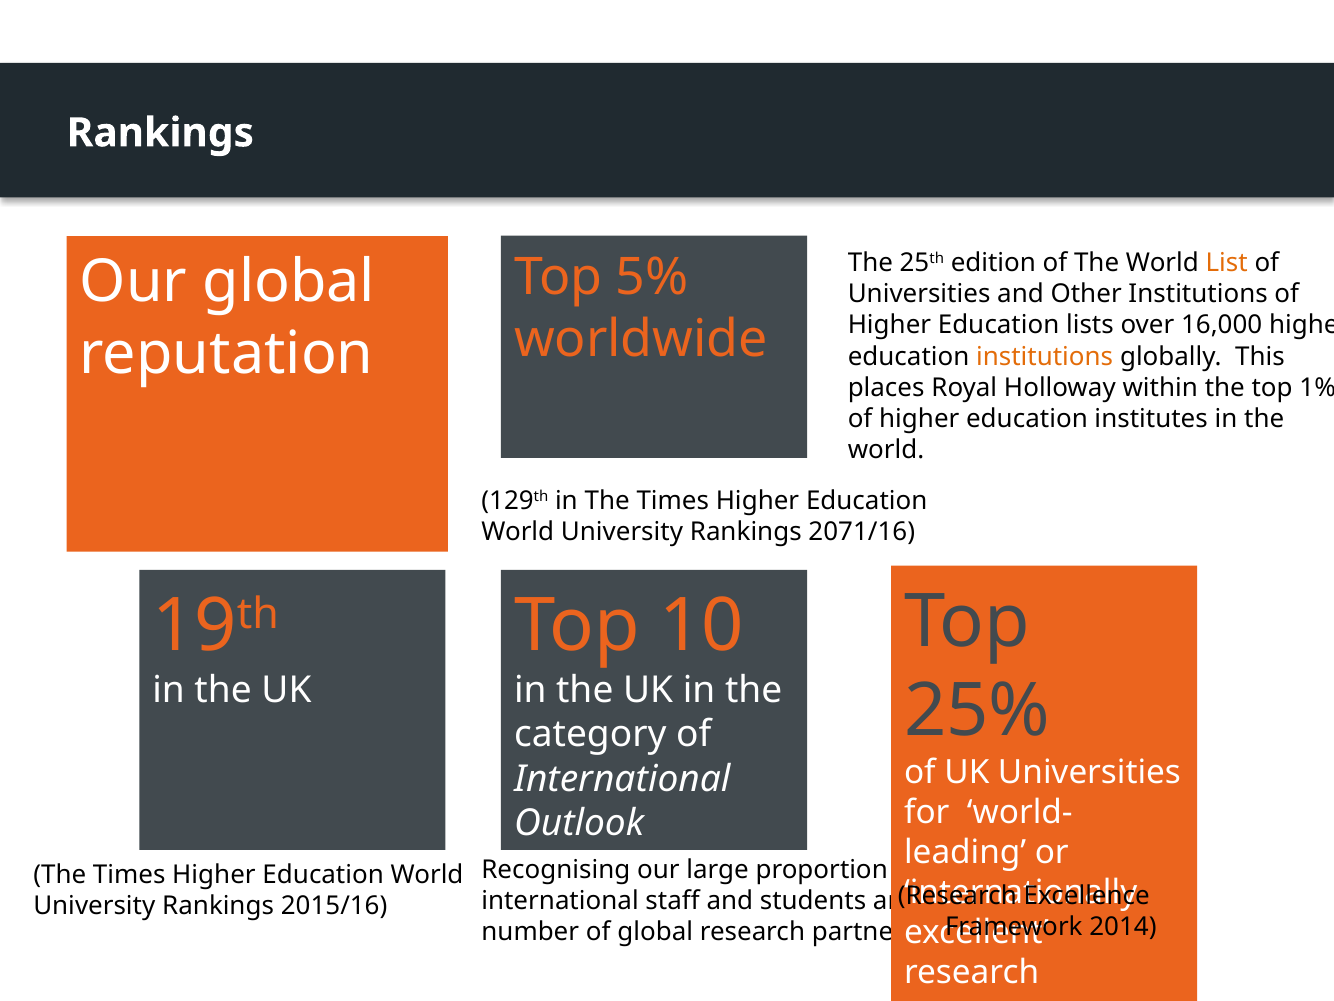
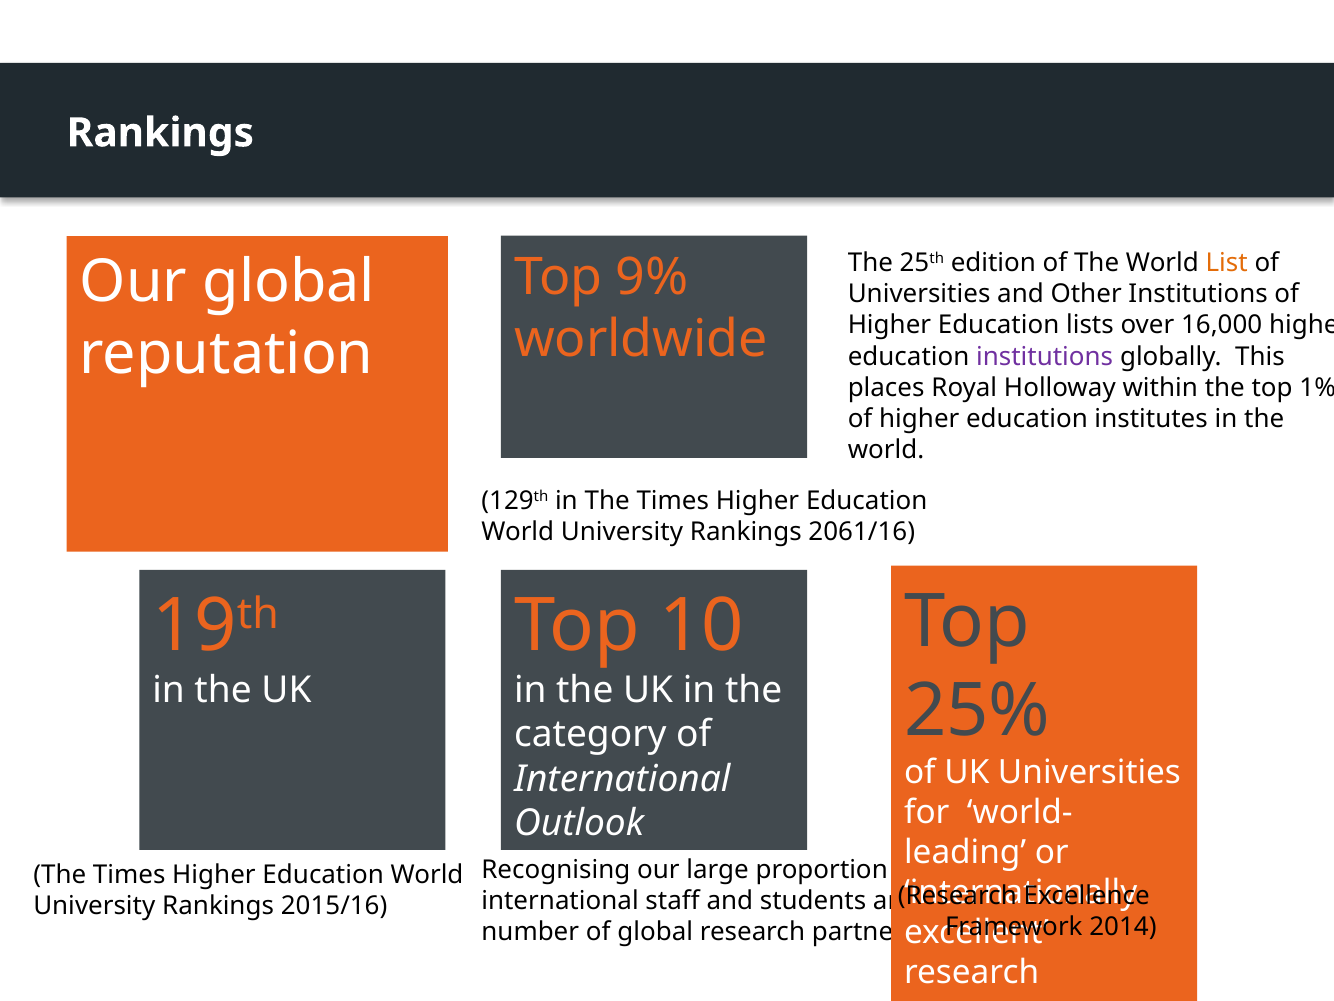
5%: 5% -> 9% (652, 277)
institutions colour: orange -> purple (1045, 356)
2071/16: 2071/16 -> 2061/16 (862, 532)
